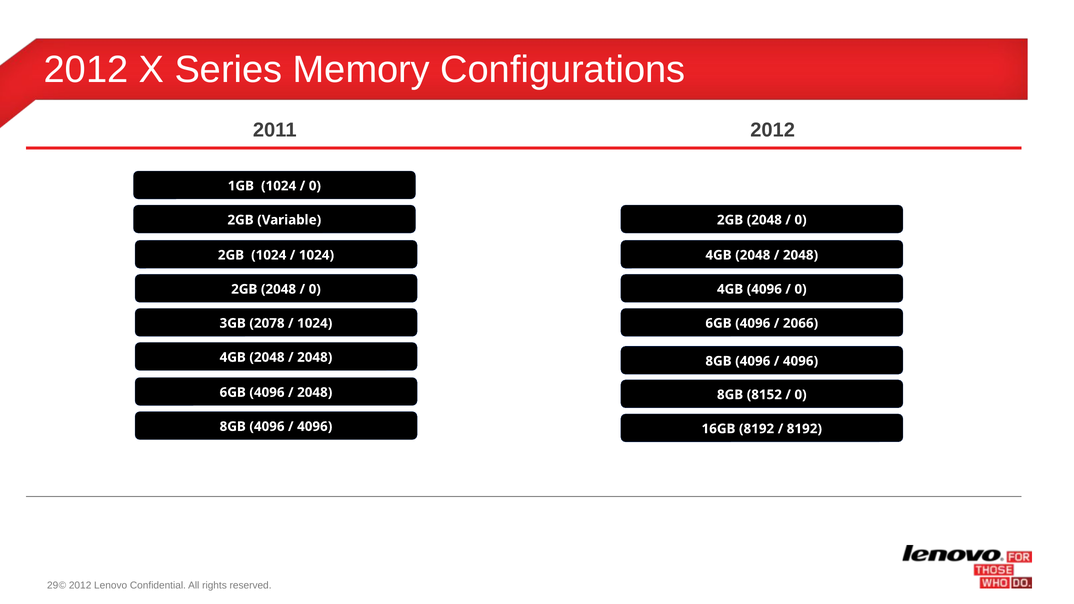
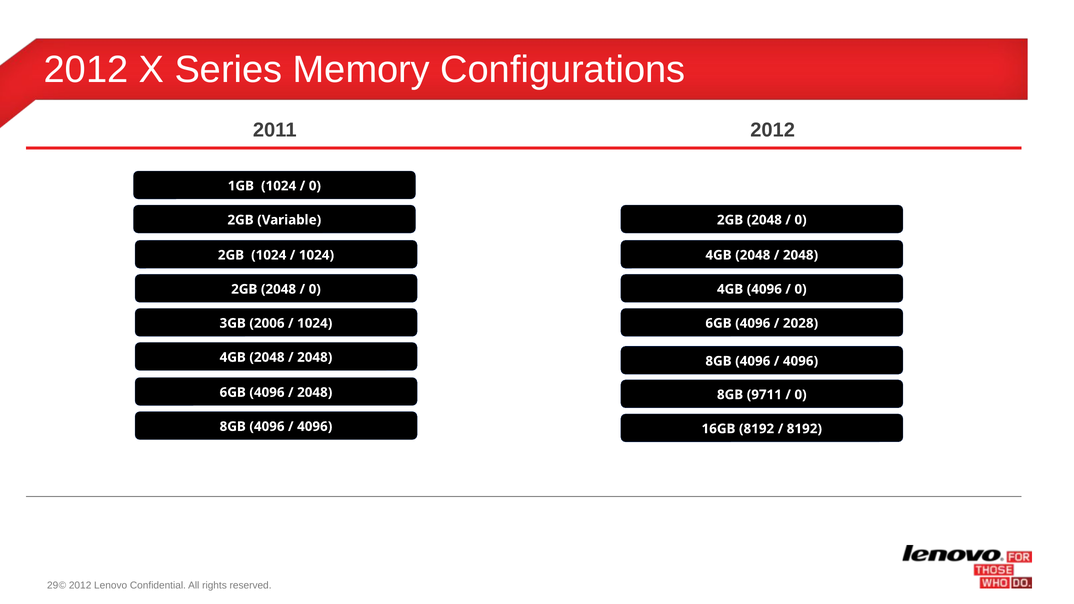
2078: 2078 -> 2006 (267, 323)
2066: 2066 -> 2028 (801, 323)
8152: 8152 -> 9711 (764, 395)
